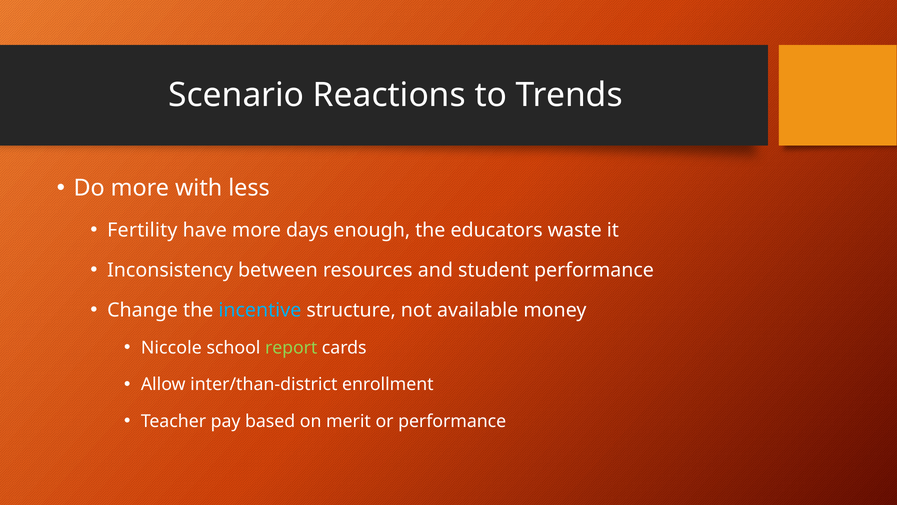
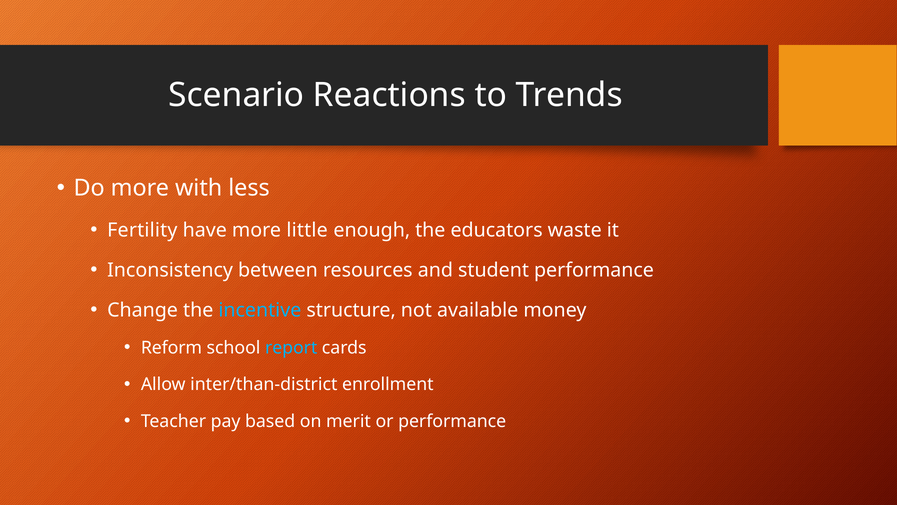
days: days -> little (307, 230)
Niccole: Niccole -> Reform (171, 348)
report colour: light green -> light blue (291, 348)
